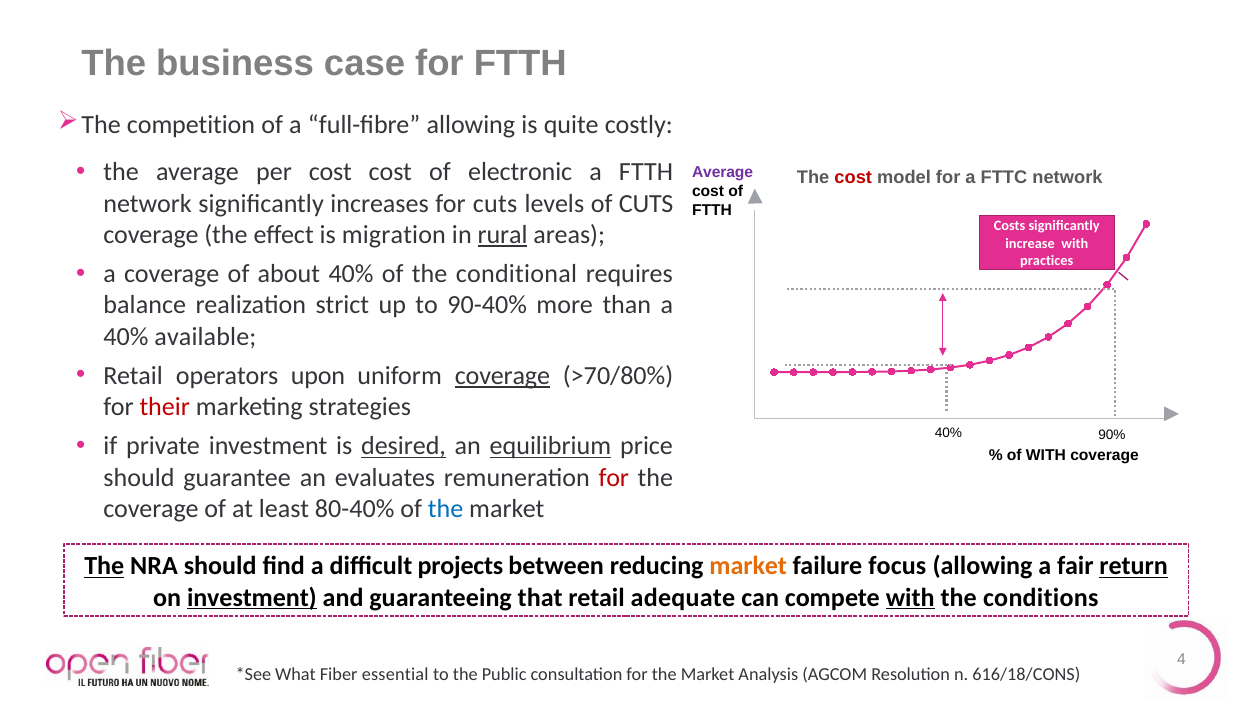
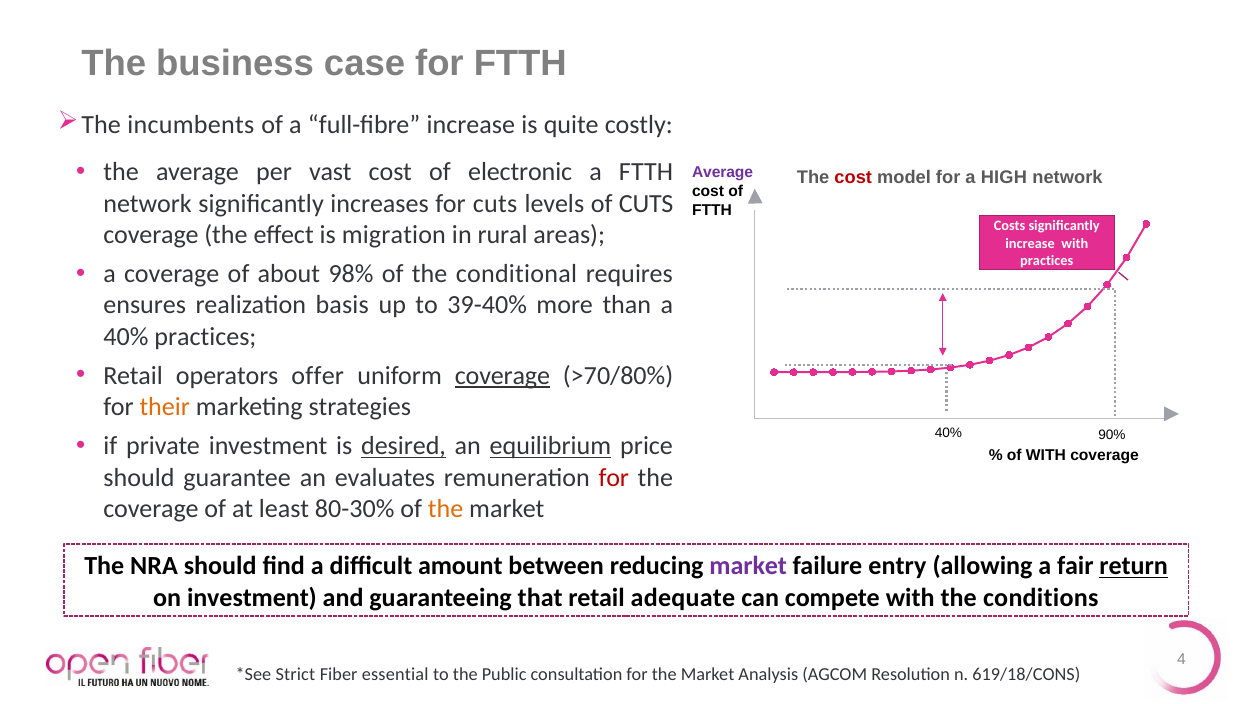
competition: competition -> incumbents (191, 125)
full-fibre allowing: allowing -> increase (471, 125)
per cost: cost -> vast (330, 172)
FTTC: FTTC -> HIGH (1004, 178)
rural underline: present -> none (503, 235)
about 40%: 40% -> 98% (351, 274)
balance: balance -> ensures (145, 305)
strict: strict -> basis (342, 305)
90-40%: 90-40% -> 39-40% (487, 305)
40% available: available -> practices (205, 336)
upon: upon -> offer (318, 376)
their colour: red -> orange (165, 407)
80-40%: 80-40% -> 80-30% (355, 509)
the colour: blue -> orange (446, 509)
The underline: present -> none (104, 566)
projects: projects -> amount (460, 566)
market colour: orange -> purple (748, 566)
focus: focus -> entry (897, 566)
investment underline: present -> none (252, 597)
with underline: present -> none (910, 597)
What: What -> Strict (295, 674)
616/18/CONS: 616/18/CONS -> 619/18/CONS (1026, 674)
